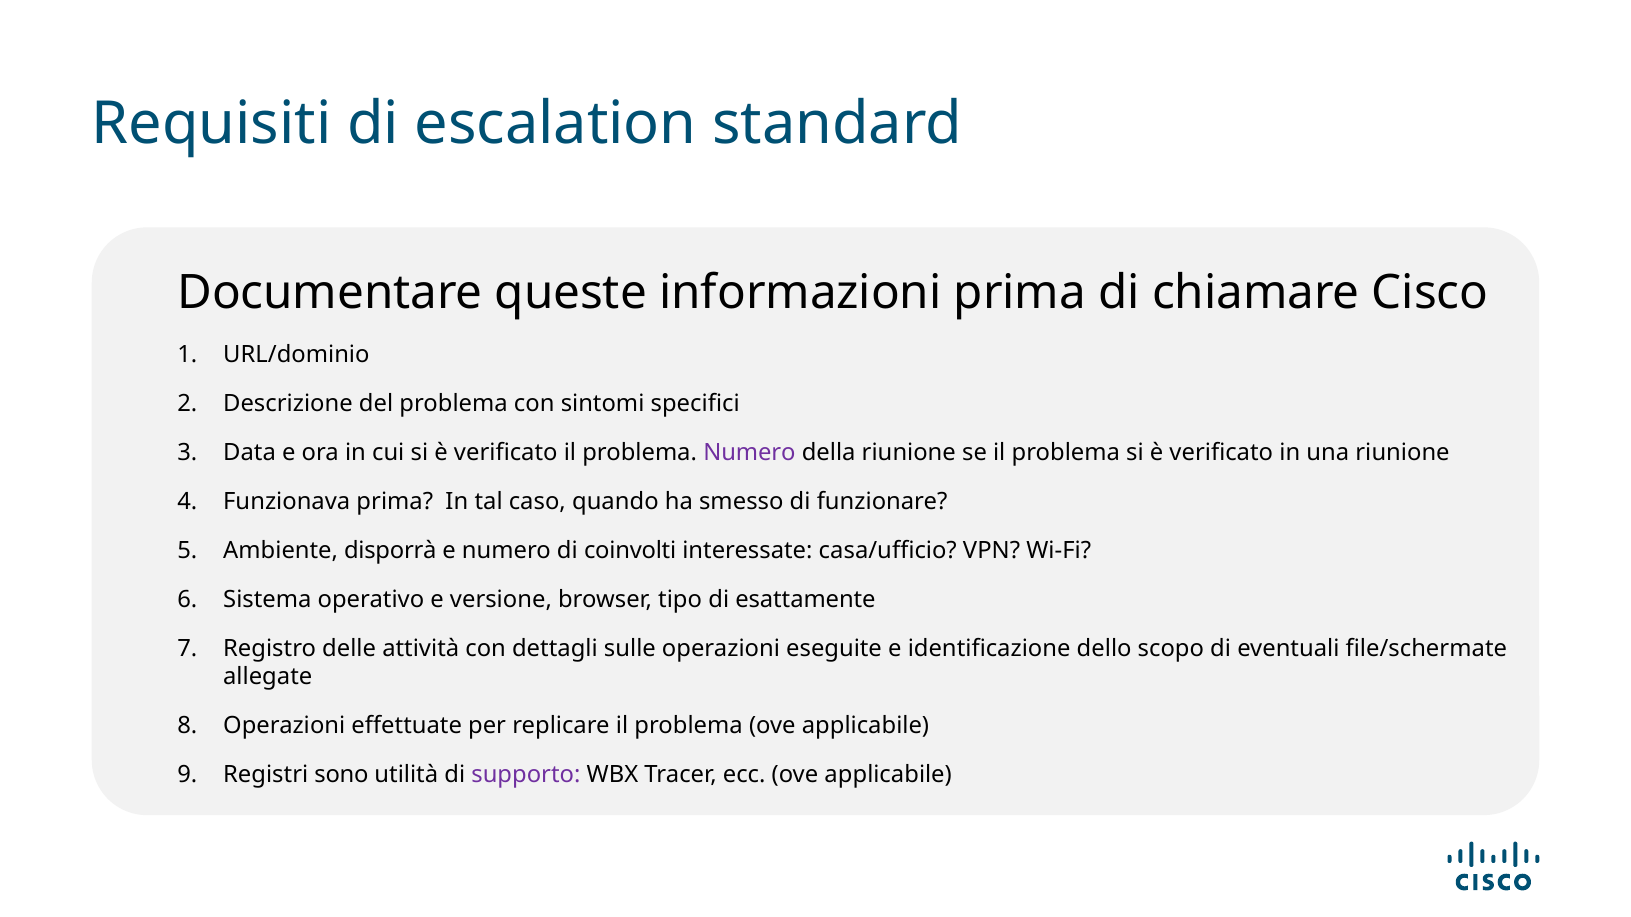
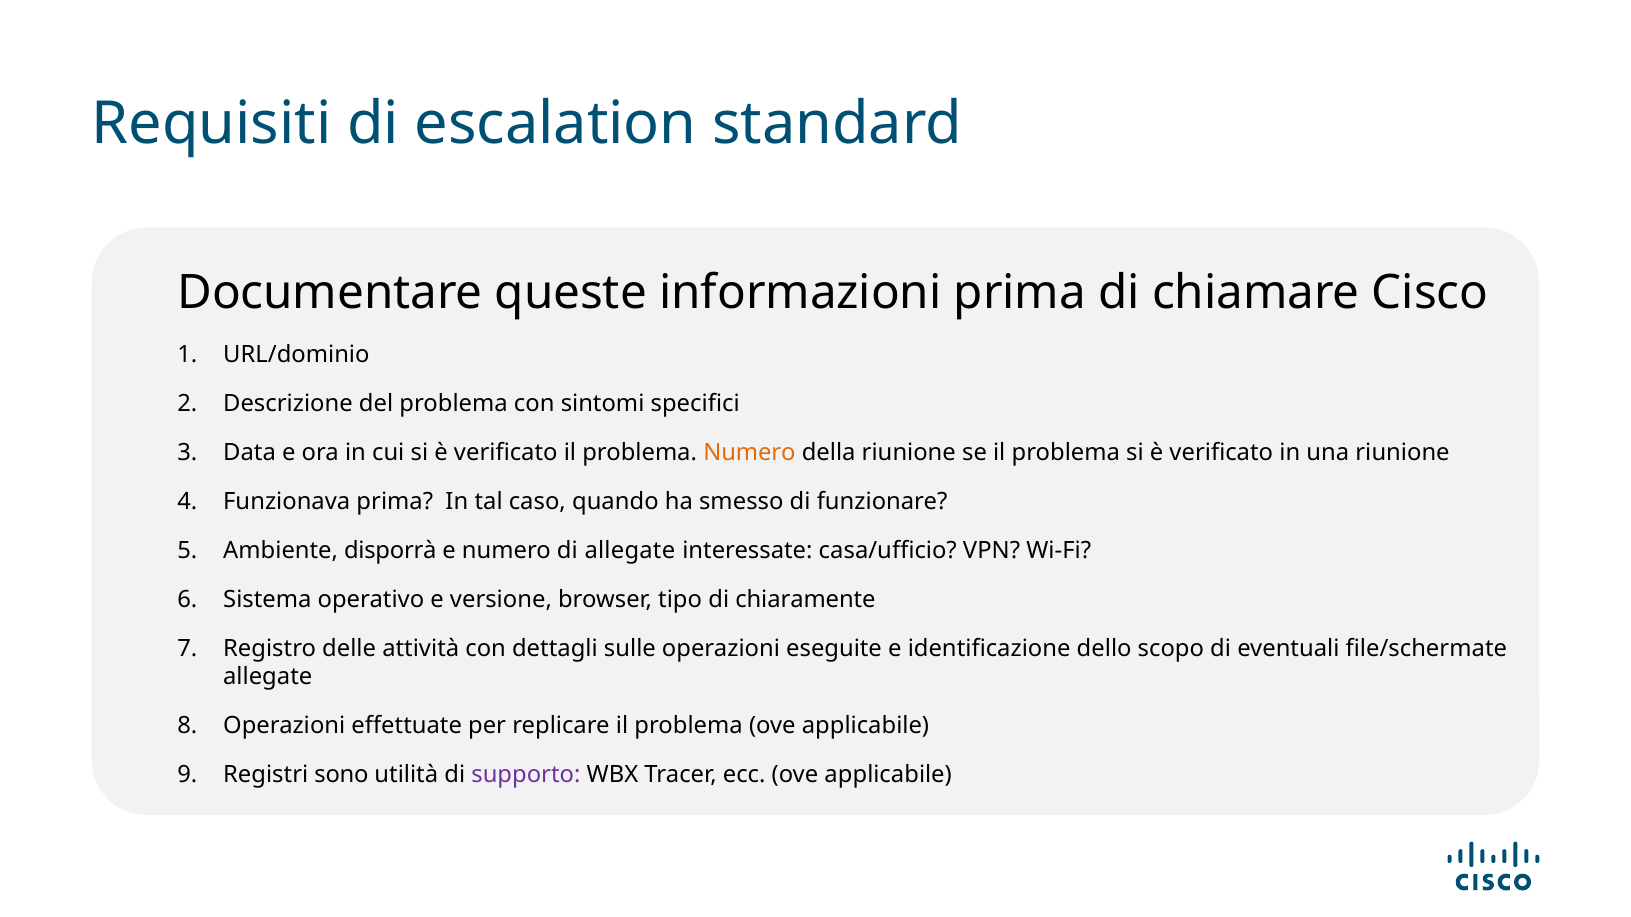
Numero colour: purple -> orange (749, 453)
di coinvolti: coinvolti -> allegate (630, 551)
esattamente: esattamente -> chiaramente (805, 600)
